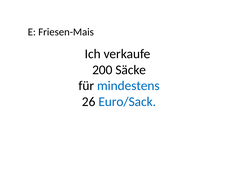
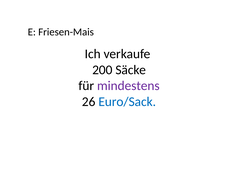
mindestens colour: blue -> purple (128, 86)
